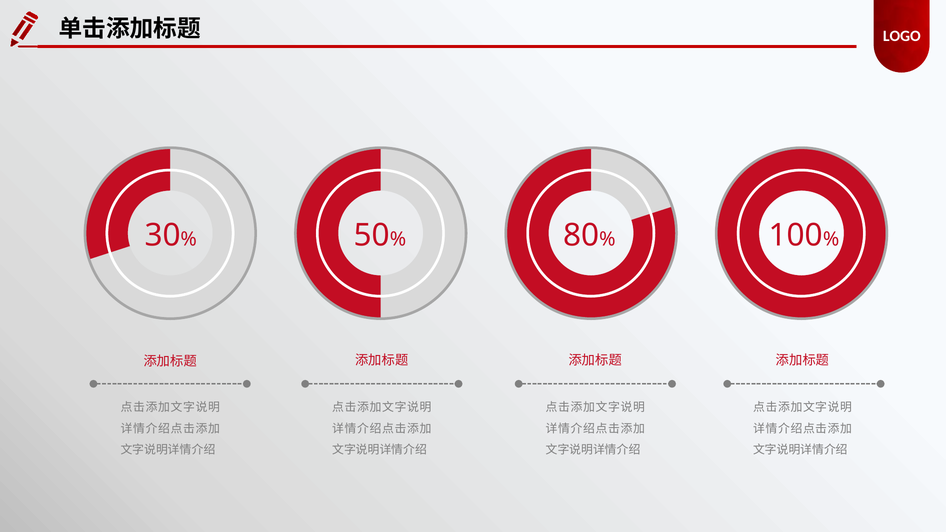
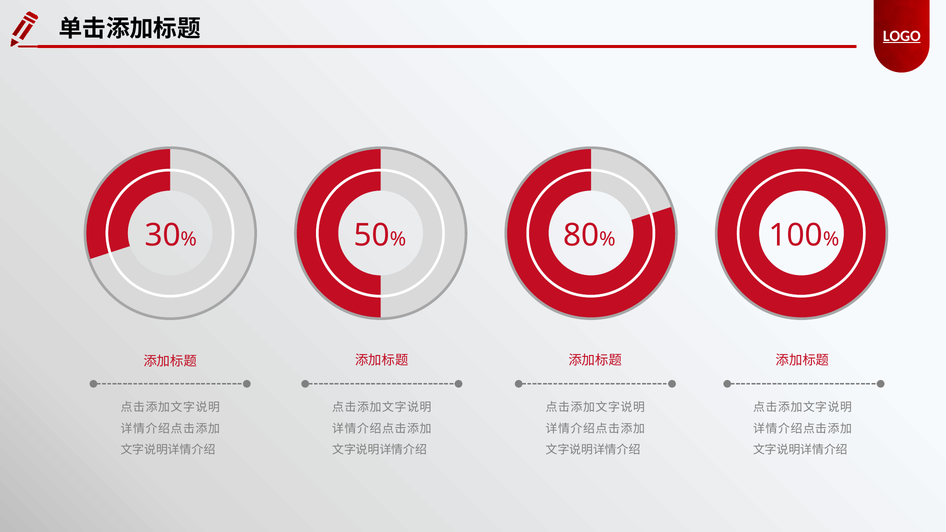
LOGO underline: none -> present (902, 36)
